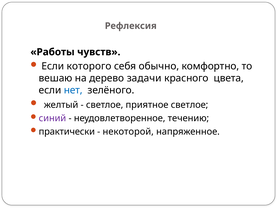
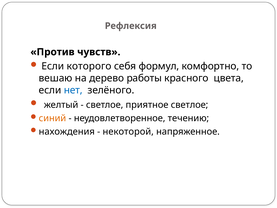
Работы: Работы -> Против (52, 52)
обычно: обычно -> формул (159, 66)
задачи: задачи -> работы (144, 78)
синий colour: purple -> orange (52, 118)
практически: практически -> нахождения (67, 131)
